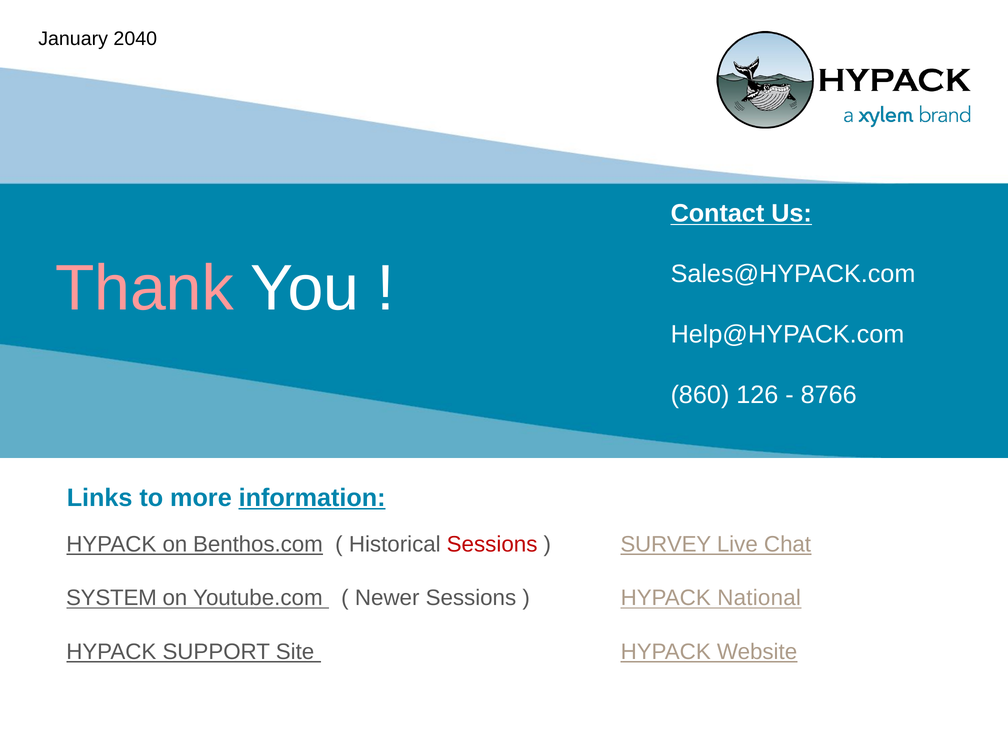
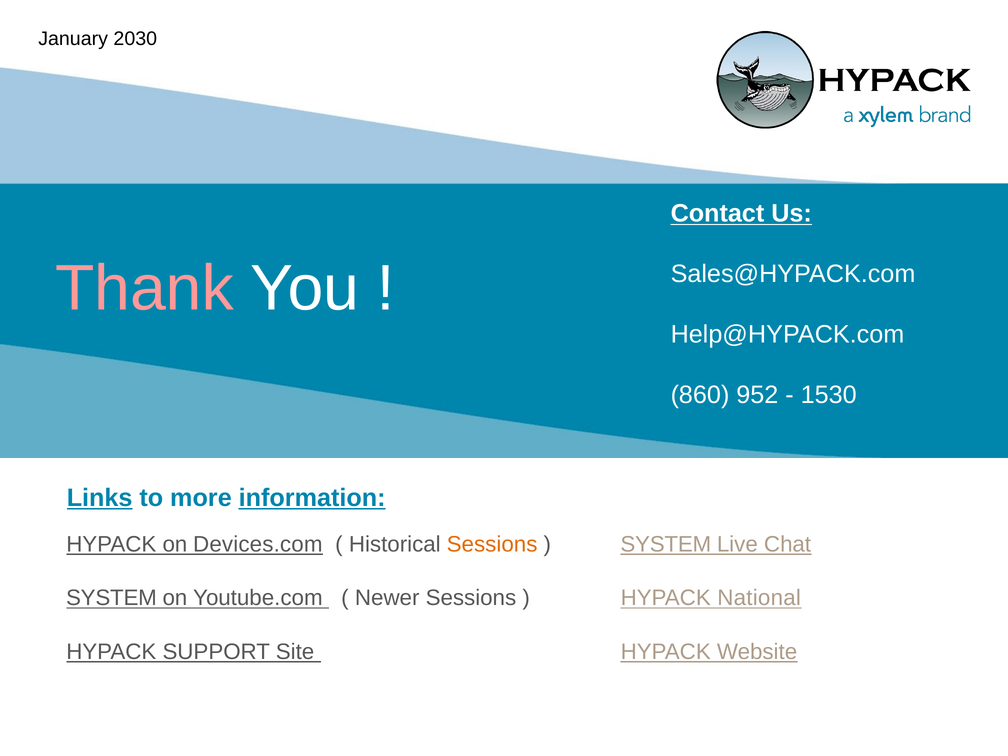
2040: 2040 -> 2030 (135, 39)
126: 126 -> 952 (757, 395)
8766: 8766 -> 1530 (829, 395)
Links underline: none -> present (100, 498)
Benthos.com: Benthos.com -> Devices.com (258, 544)
Sessions colour: red -> orange (492, 544)
SURVEY: SURVEY -> SYSTEM (666, 544)
